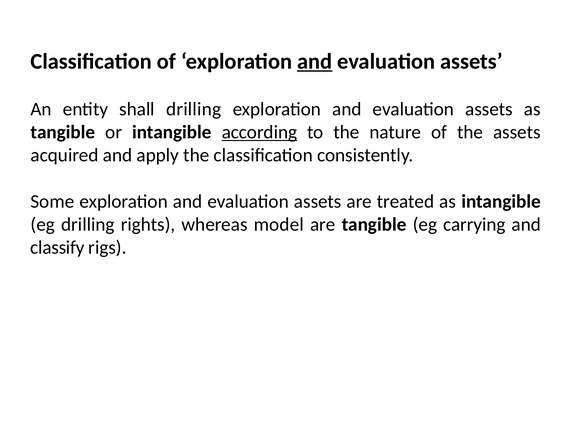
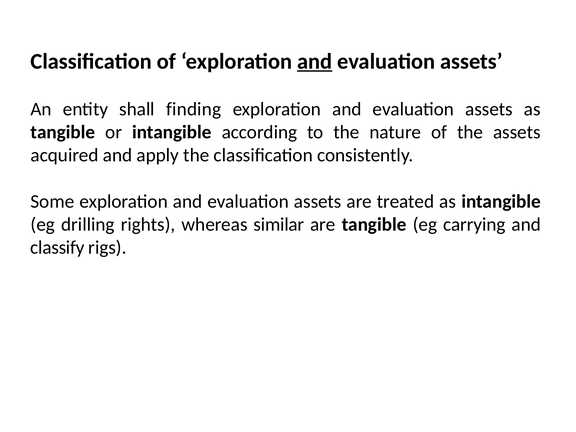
shall drilling: drilling -> finding (194, 109)
according underline: present -> none (259, 132)
model: model -> similar (279, 224)
